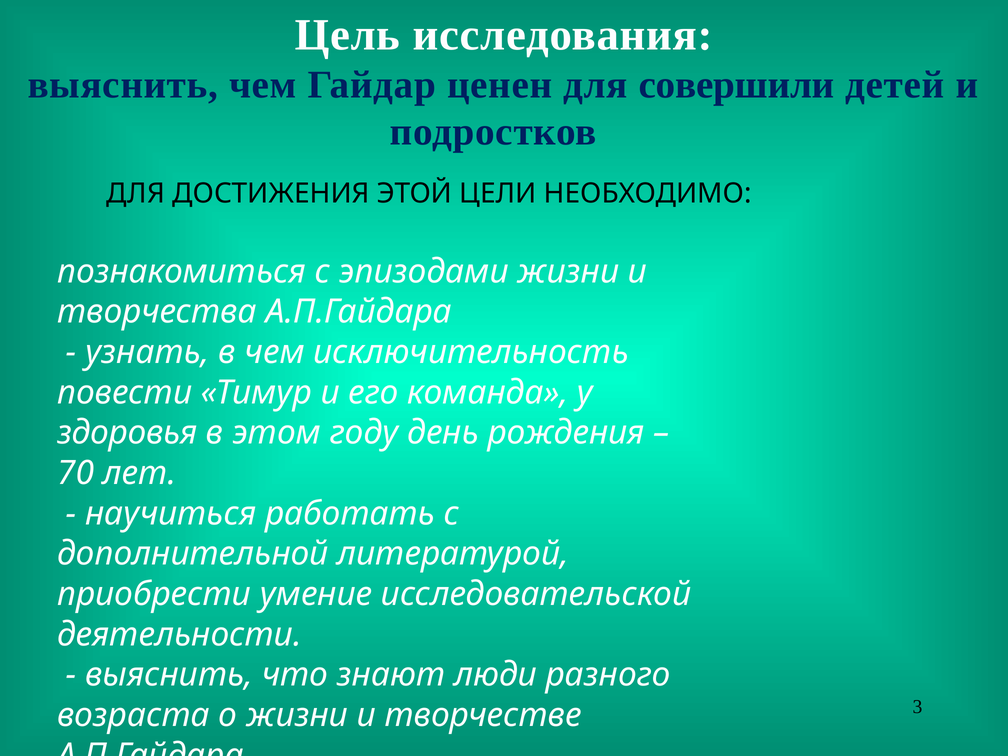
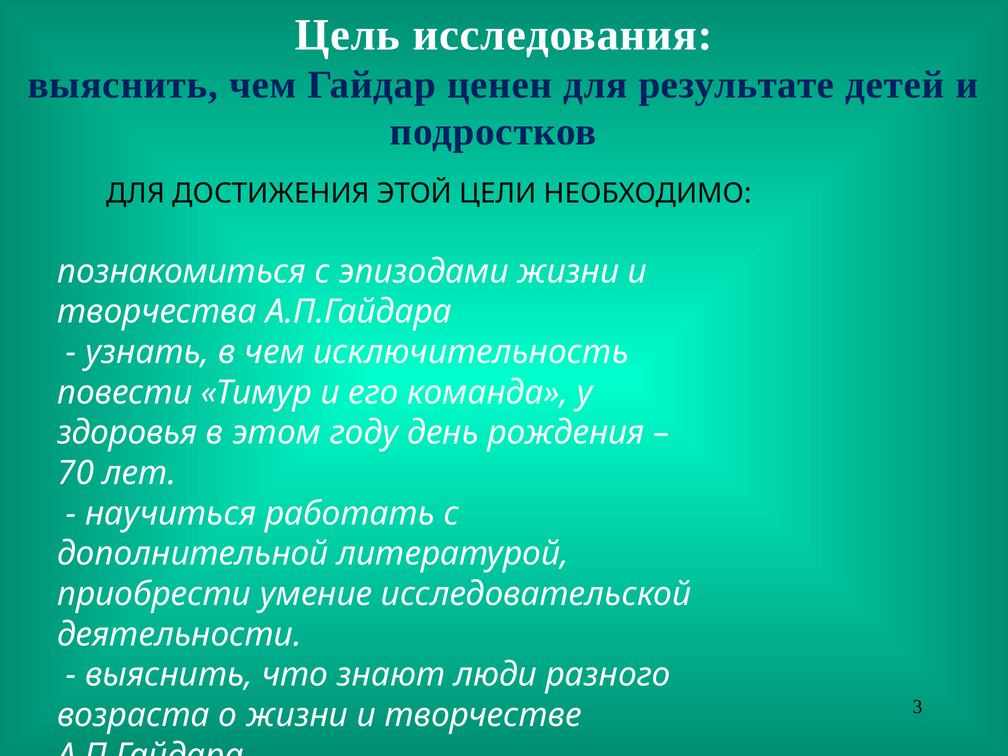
совершили: совершили -> результате (736, 85)
